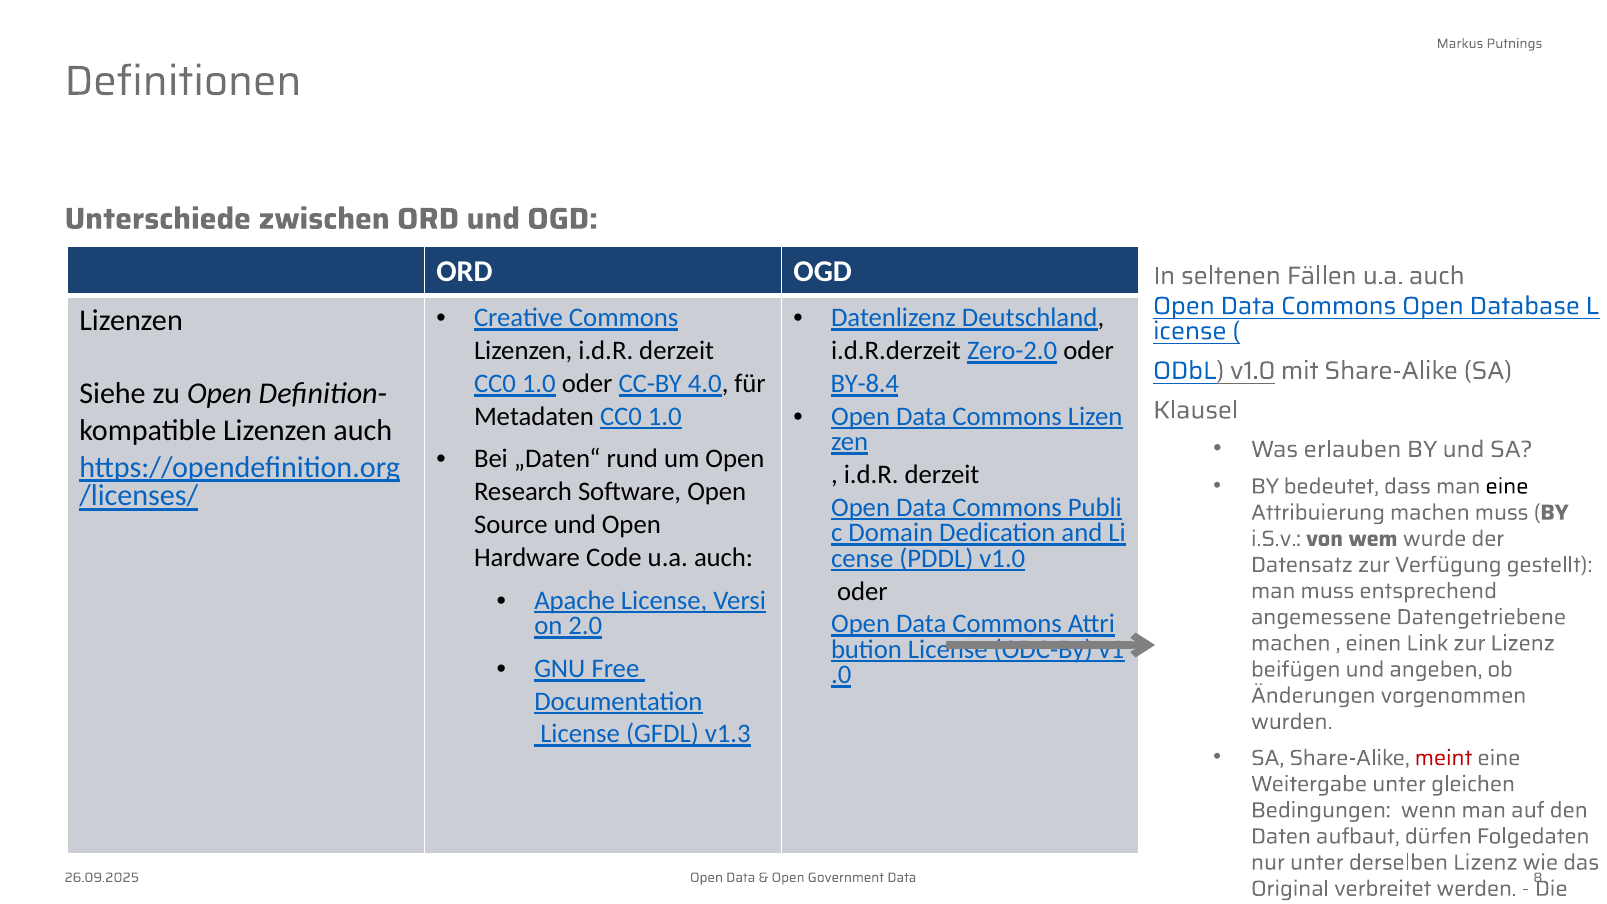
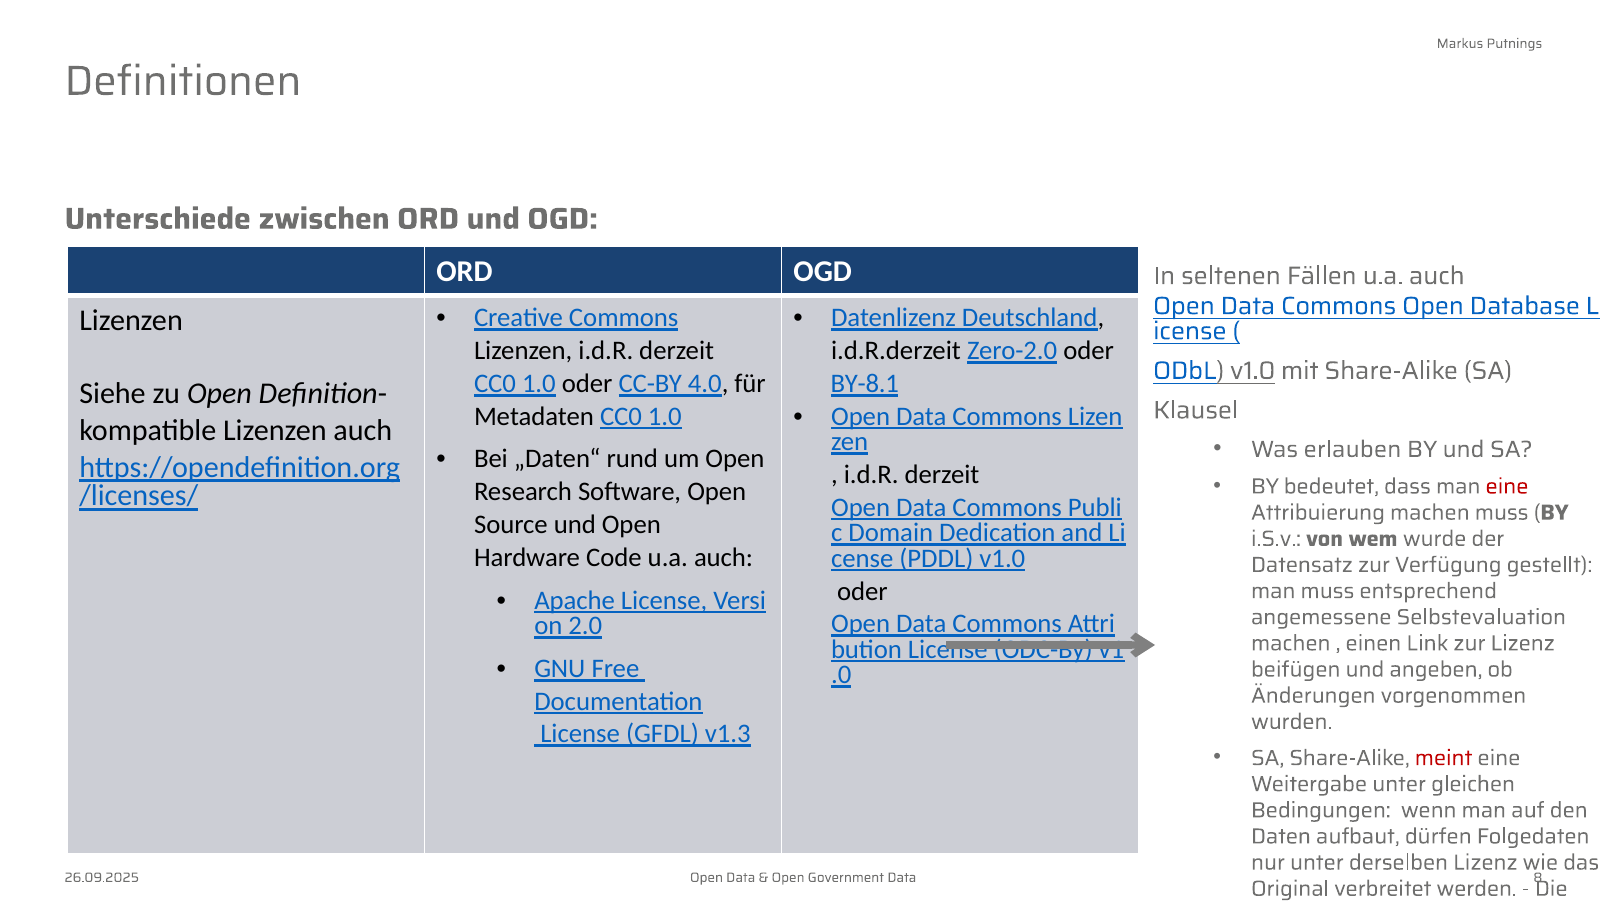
BY-8.4: BY-8.4 -> BY-8.1 (865, 384)
eine colour: black -> red (1507, 486)
Datengetriebene: Datengetriebene -> Selbstevaluation (1481, 617)
